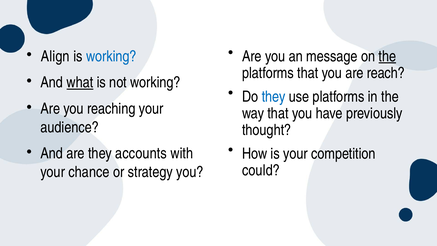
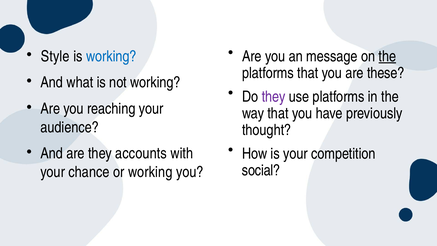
Align: Align -> Style (55, 56)
reach: reach -> these (386, 73)
what underline: present -> none (80, 82)
they colour: blue -> purple (274, 97)
could: could -> social (261, 170)
or strategy: strategy -> working (150, 172)
